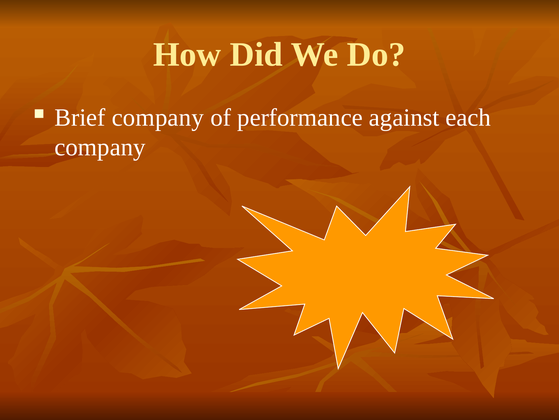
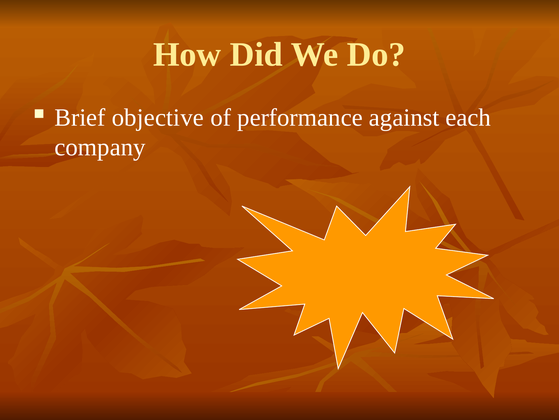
Brief company: company -> objective (158, 117)
